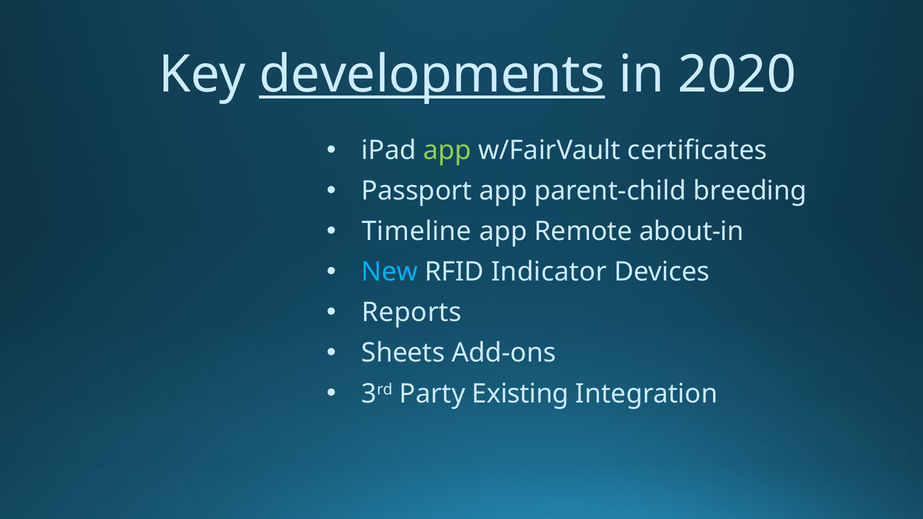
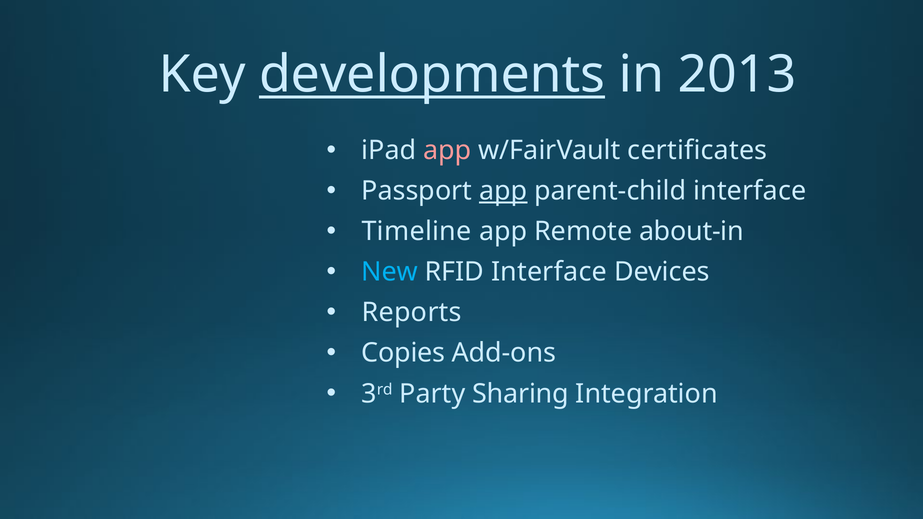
2020: 2020 -> 2013 (737, 75)
app colour: light green -> pink (447, 150)
app underline: none -> present (503, 191)
parent-child breeding: breeding -> interface (750, 191)
RFID Indicator: Indicator -> Interface (549, 272)
Sheets: Sheets -> Copies (403, 353)
Existing: Existing -> Sharing (520, 394)
